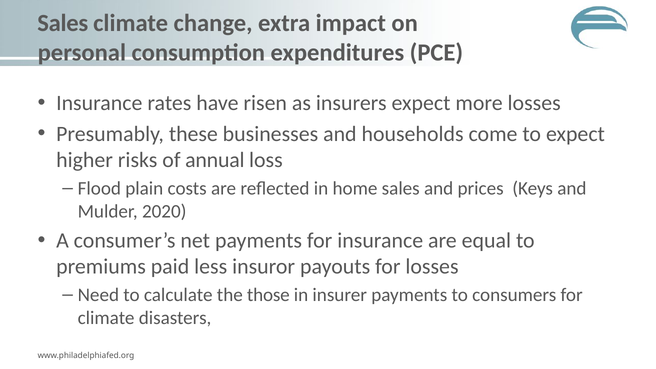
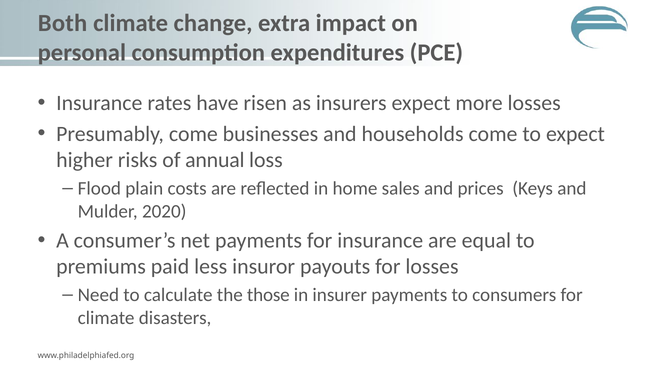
Sales: Sales -> Both (63, 23)
Presumably these: these -> come (193, 134)
